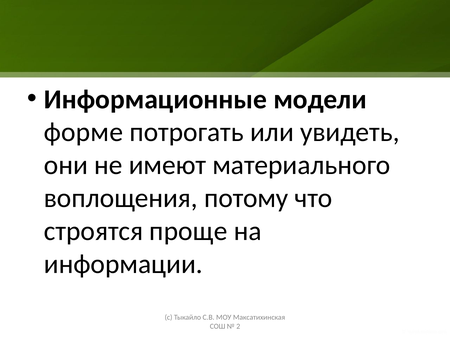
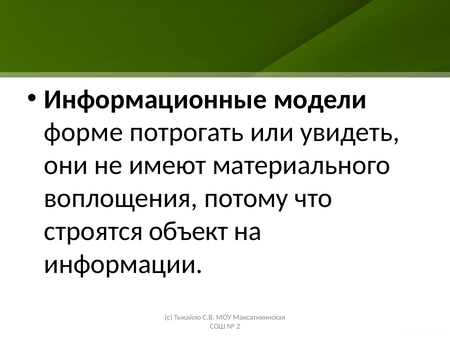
проще: проще -> объект (189, 231)
